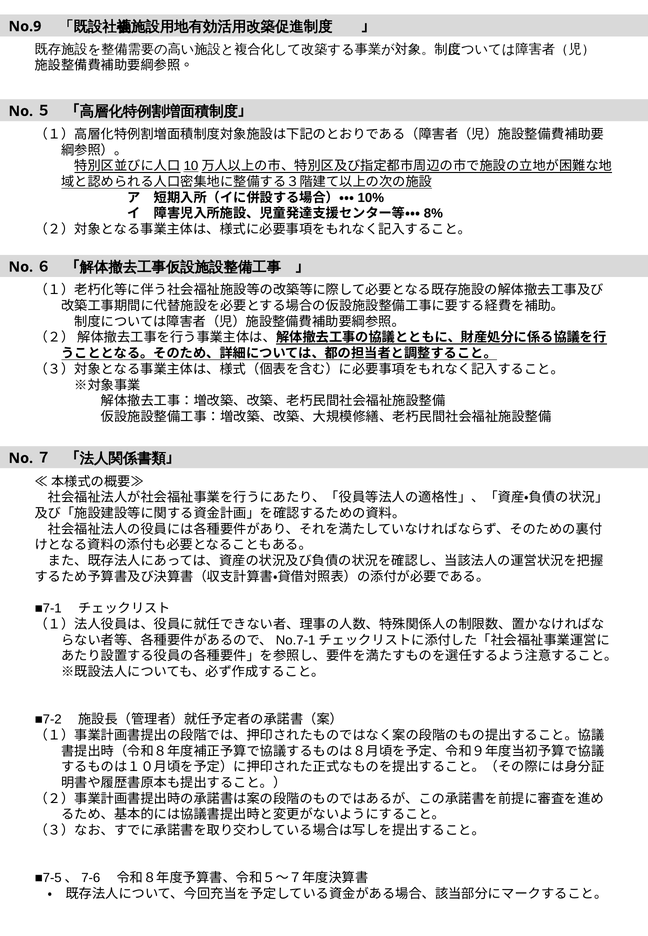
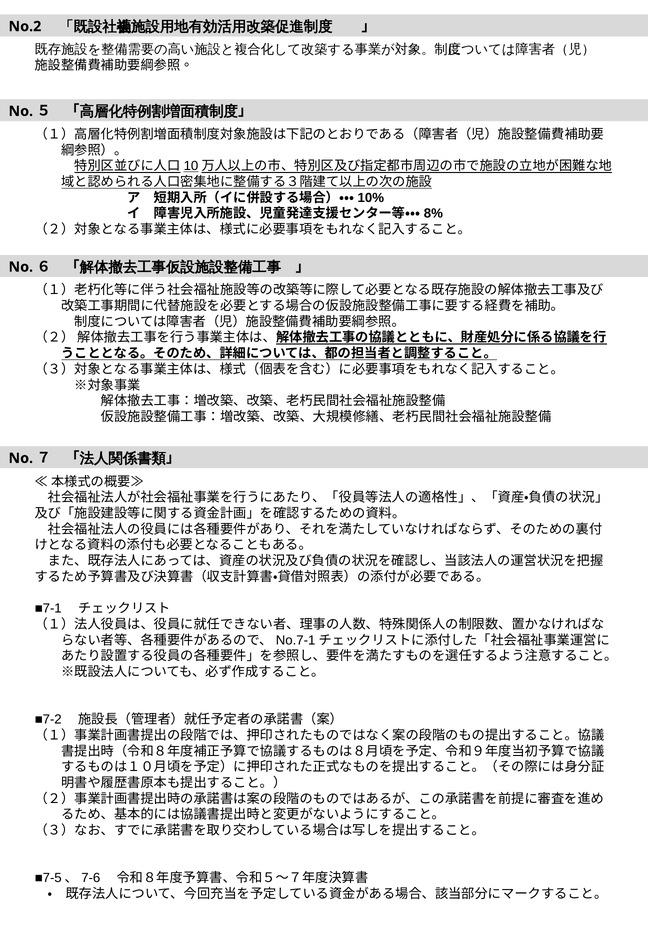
No.9: No.9 -> No.2 (25, 26)
